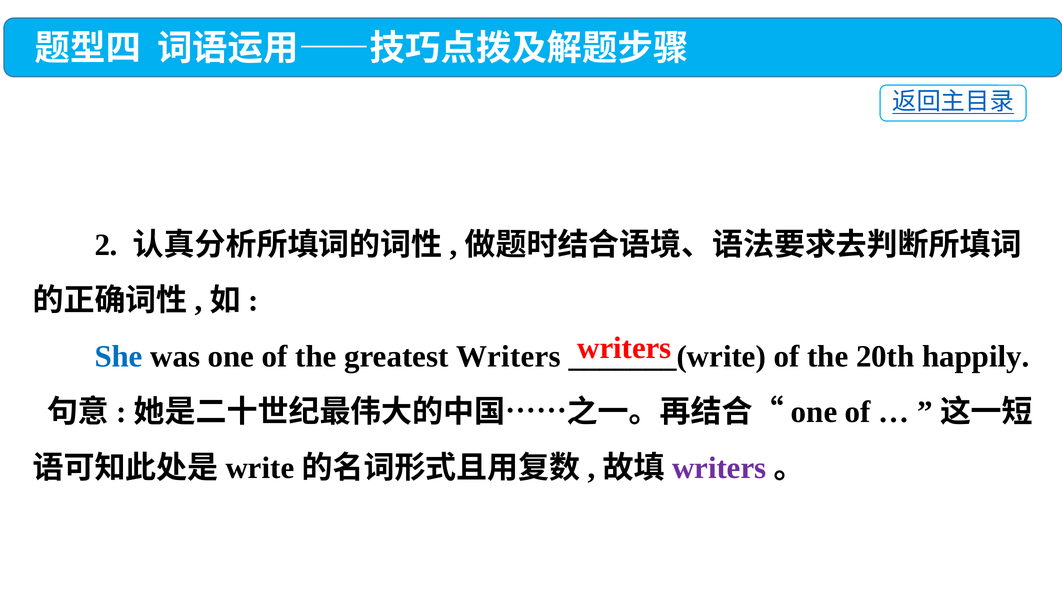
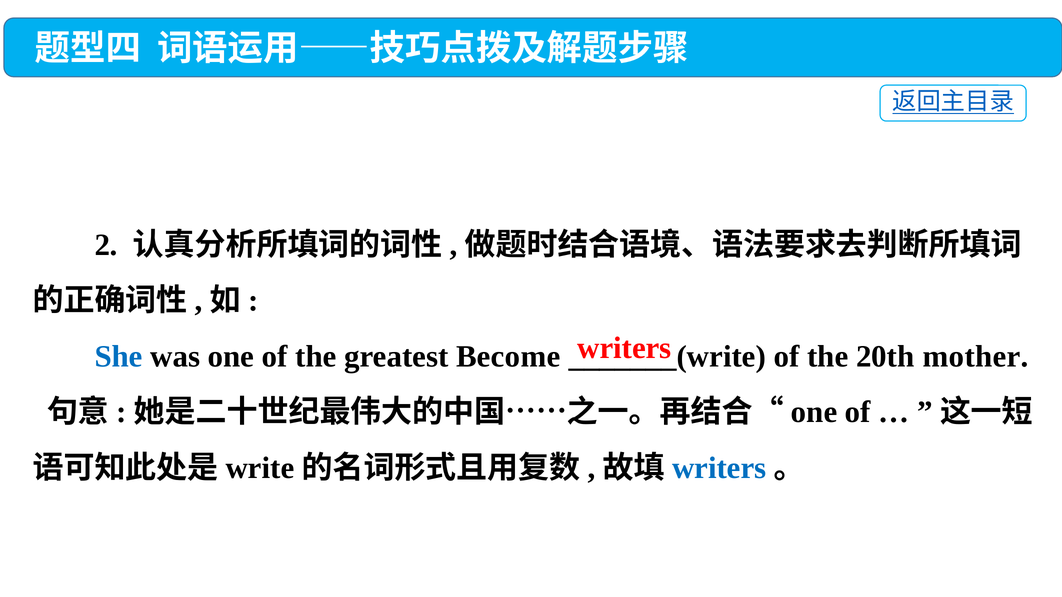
greatest Writers: Writers -> Become (508, 357)
happily: happily -> mother (976, 357)
writers colour: purple -> blue (719, 468)
